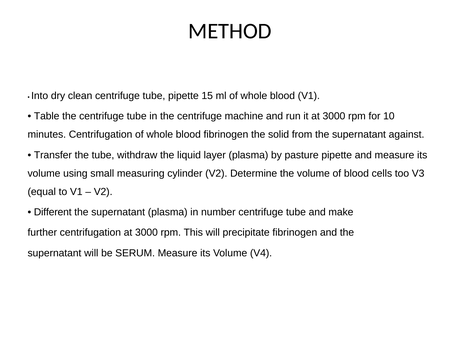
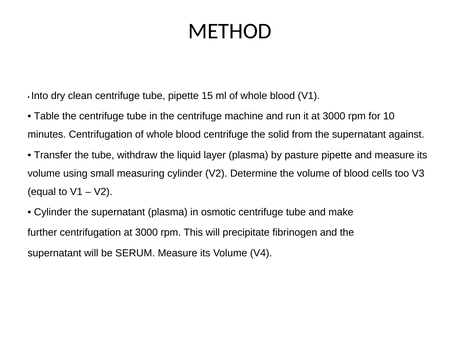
blood fibrinogen: fibrinogen -> centrifuge (226, 135)
Different: Different -> Cylinder (53, 212)
number: number -> osmotic (218, 212)
